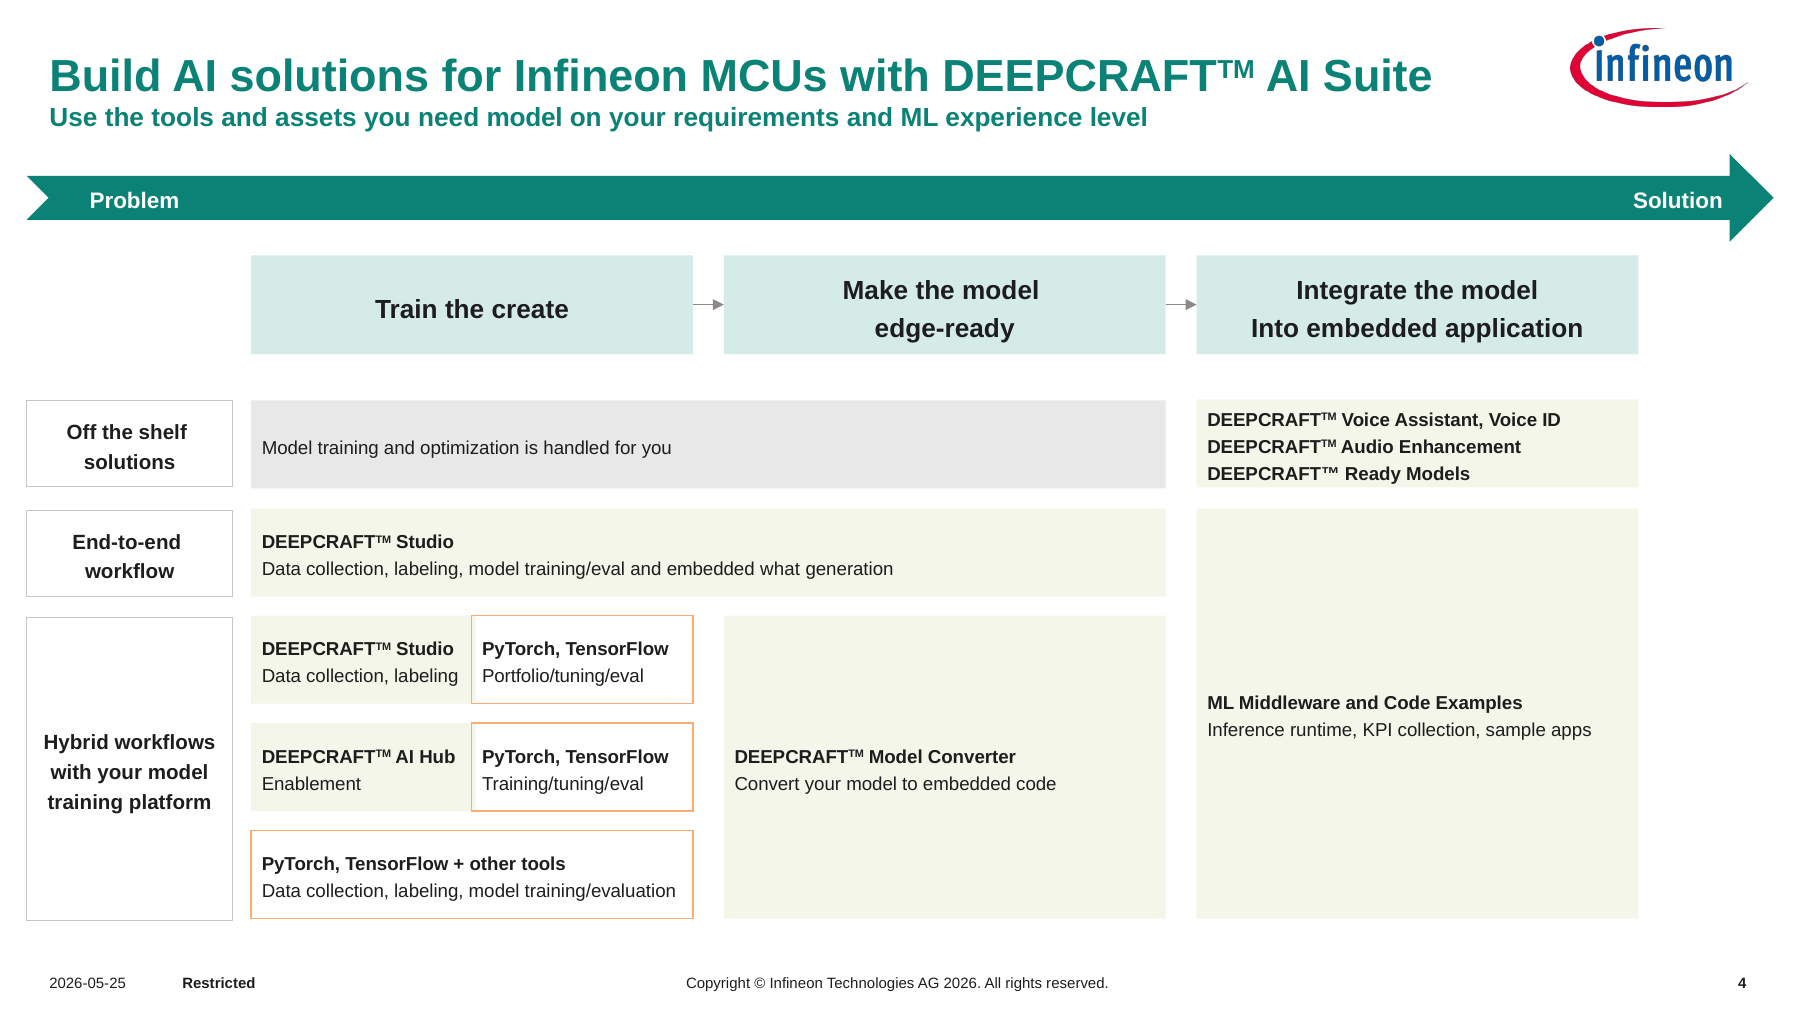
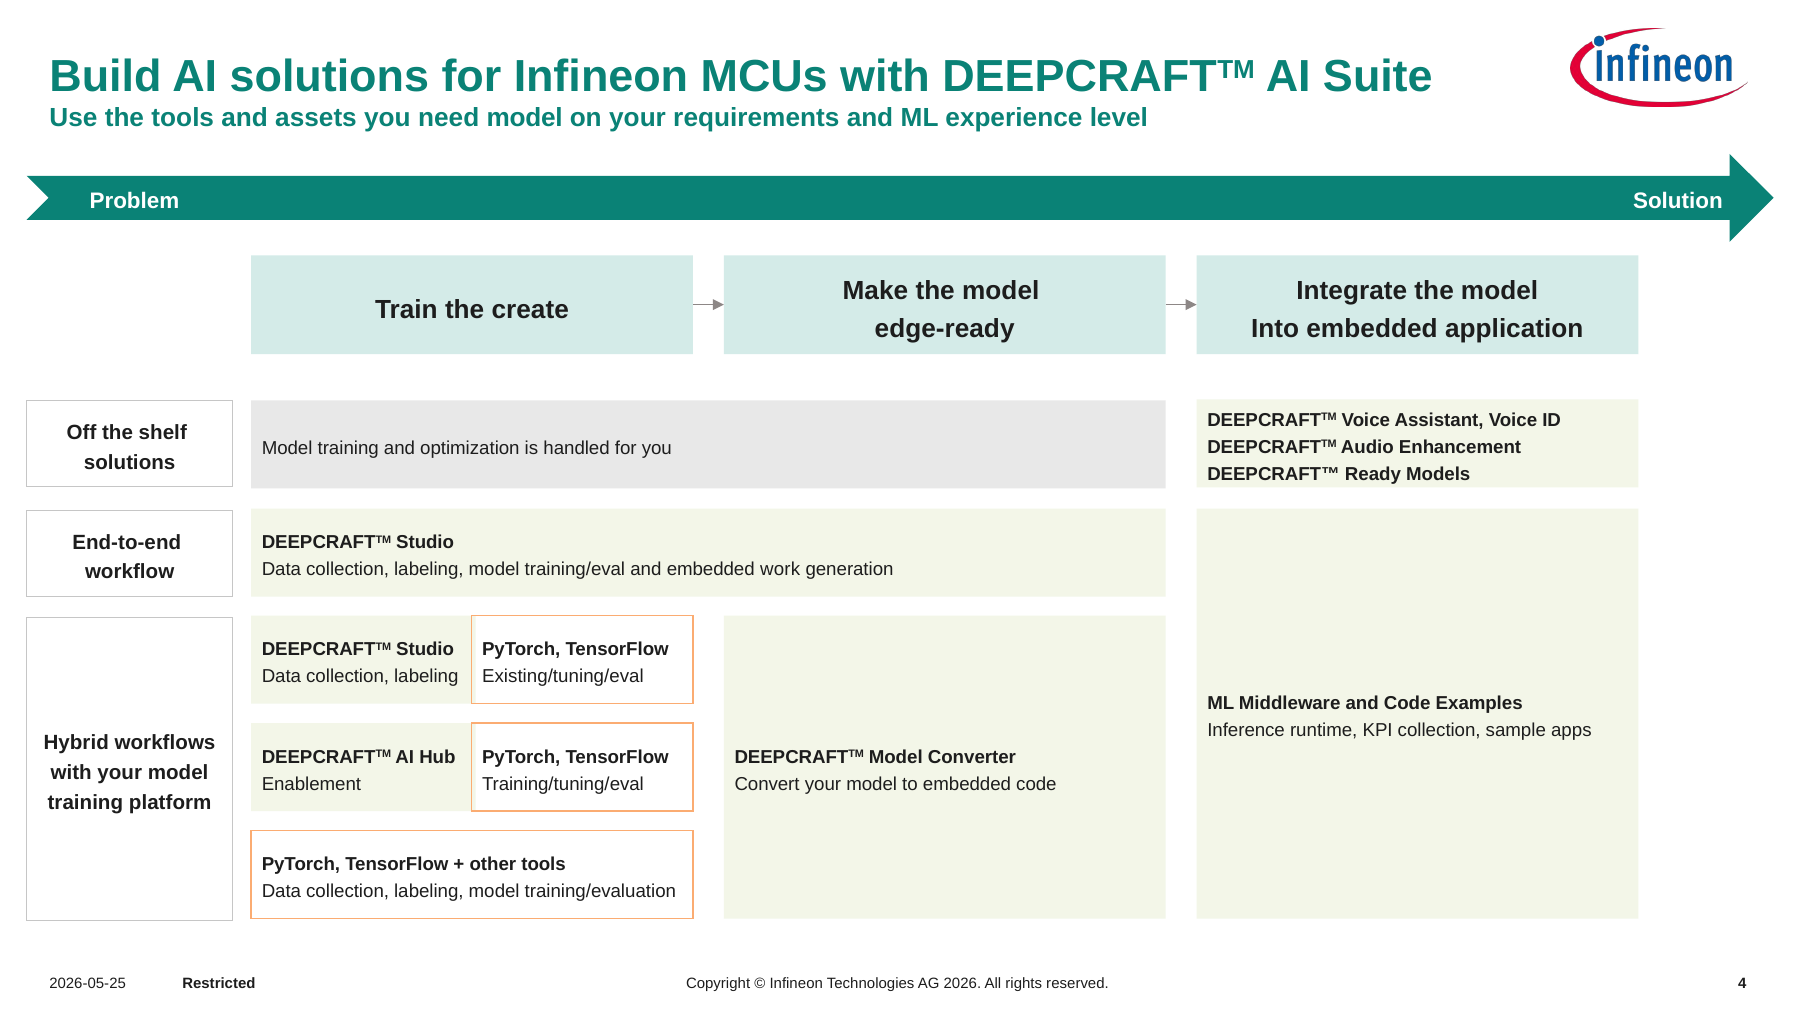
what: what -> work (780, 570)
Portfolio/tuning/eval: Portfolio/tuning/eval -> Existing/tuning/eval (563, 677)
